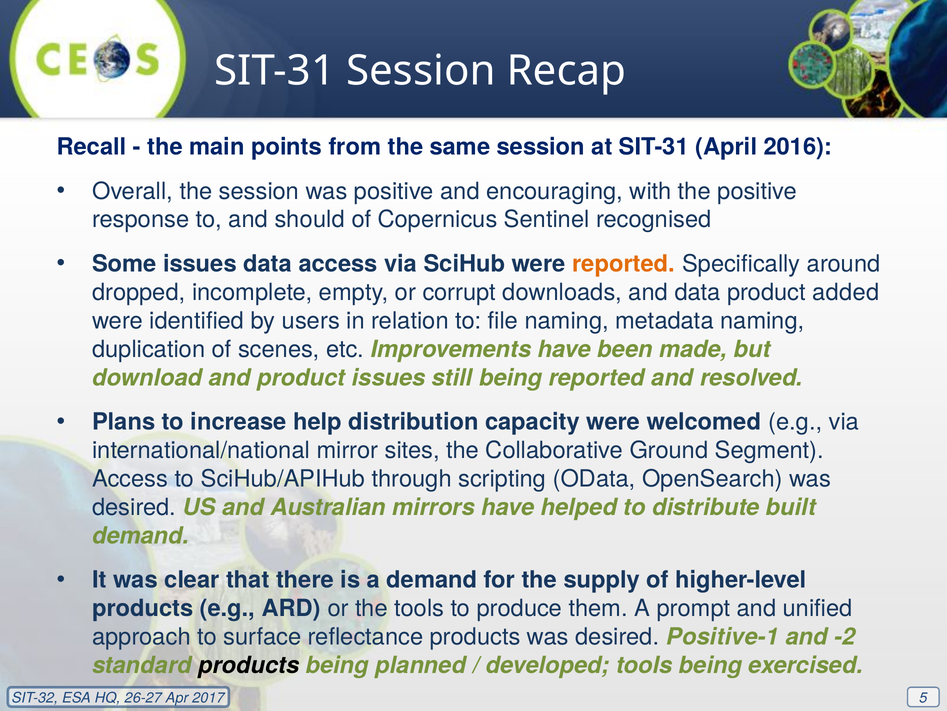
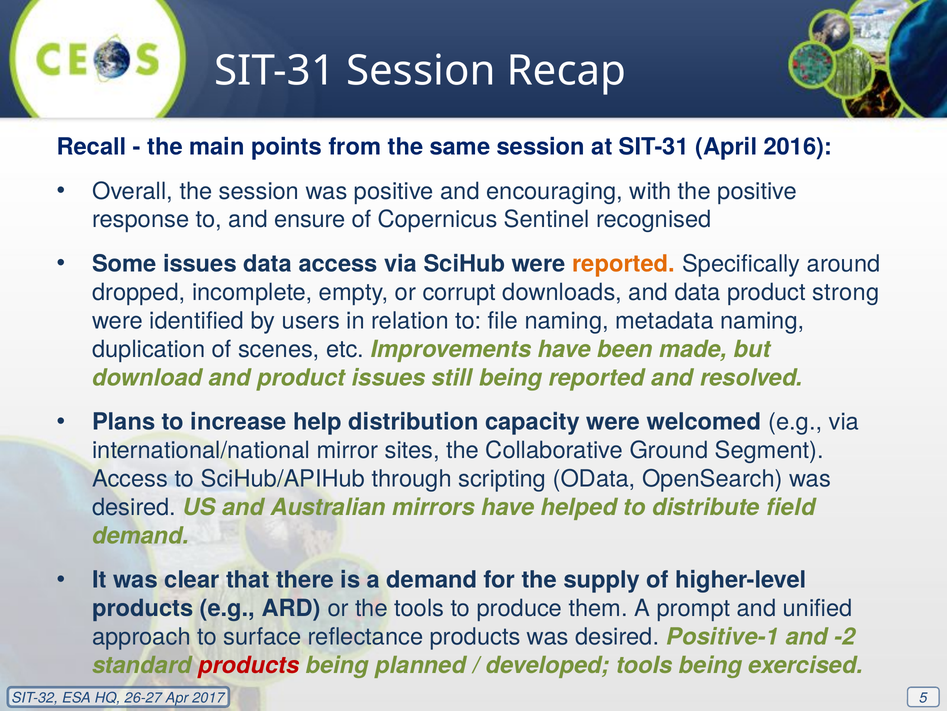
should: should -> ensure (310, 219)
added: added -> strong (846, 292)
built: built -> field (791, 507)
products colour: black -> red (249, 665)
